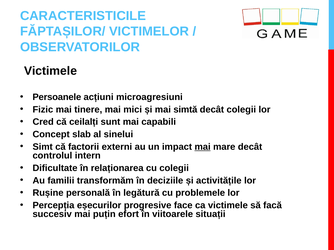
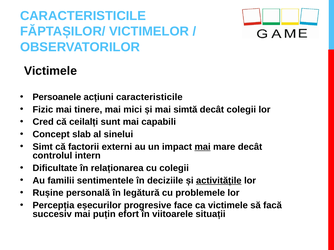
acțiuni microagresiuni: microagresiuni -> caracteristicile (149, 97)
transformăm: transformăm -> sentimentele (105, 181)
activitățile underline: none -> present (219, 181)
